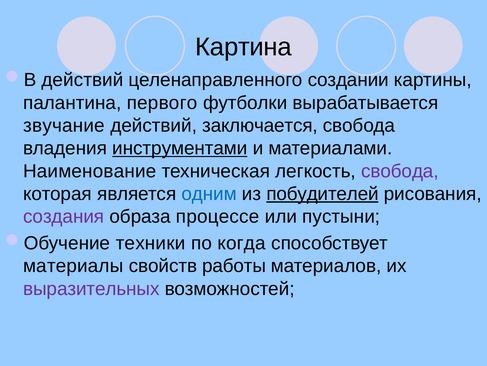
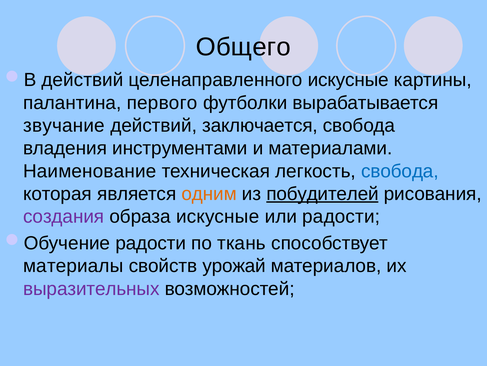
Картина: Картина -> Общего (243, 47)
целенаправленного создании: создании -> искусные (348, 80)
инструментами underline: present -> none (180, 148)
свобода colour: purple -> blue (400, 171)
одним colour: blue -> orange (209, 193)
образа процессе: процессе -> искусные (218, 216)
или пустыни: пустыни -> радости (341, 216)
техники: техники -> радости (151, 243)
когда: когда -> ткань (242, 243)
работы: работы -> урожай (234, 266)
